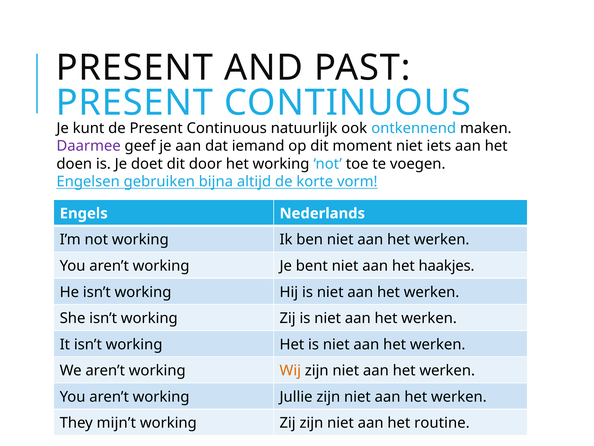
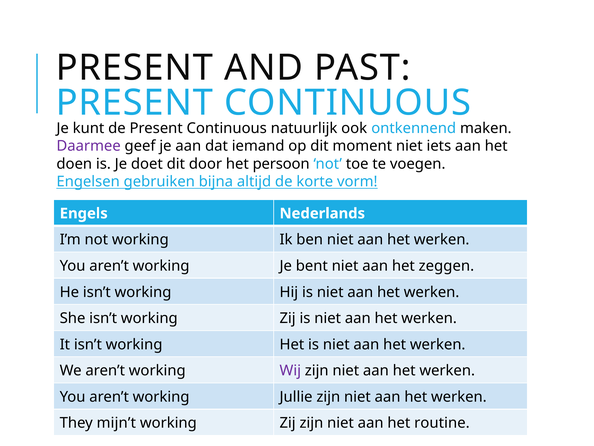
het working: working -> persoon (281, 164)
haakjes: haakjes -> zeggen (446, 266)
Wij colour: orange -> purple (290, 370)
